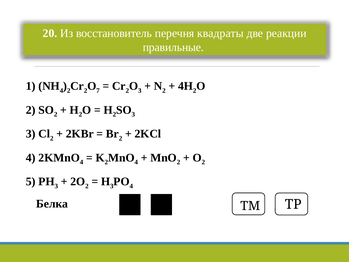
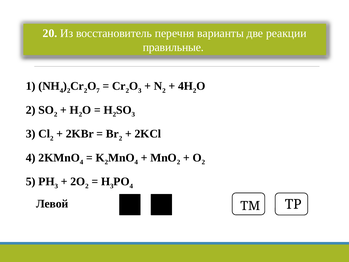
квадраты: квадраты -> варианты (221, 33)
Белка: Белка -> Левой (52, 204)
